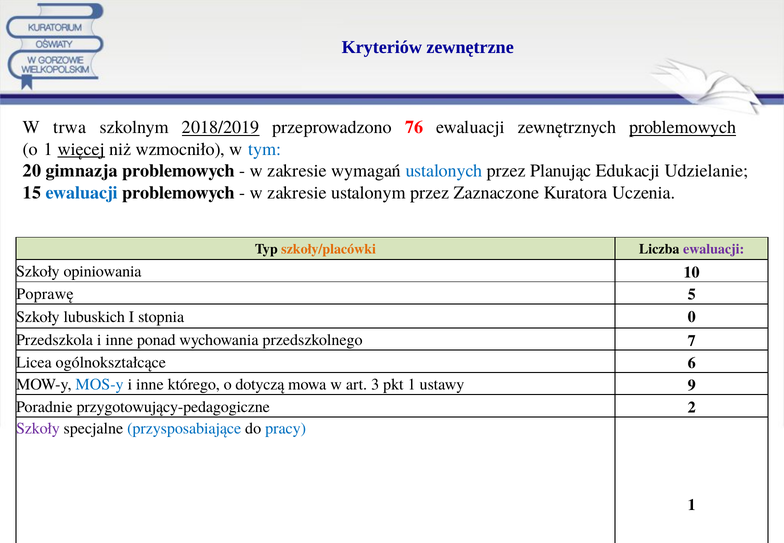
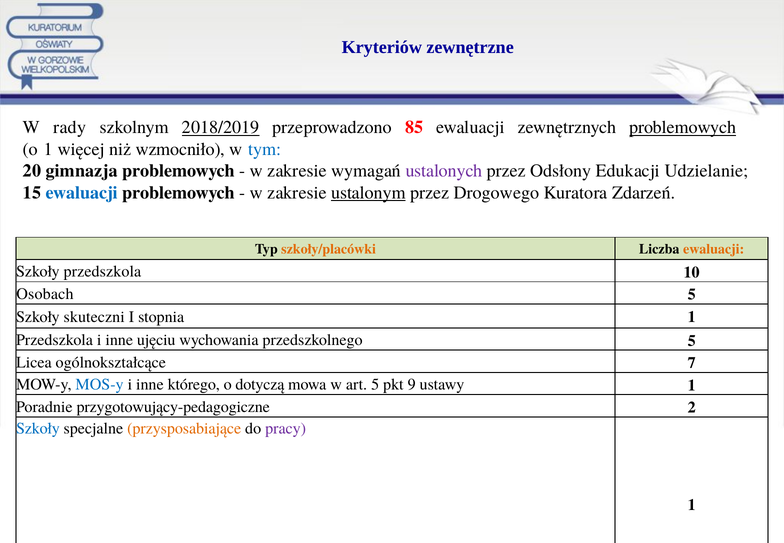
trwa: trwa -> rady (70, 127)
76: 76 -> 85 (414, 127)
więcej underline: present -> none (81, 149)
ustalonych colour: blue -> purple (444, 171)
Planując: Planując -> Odsłony (561, 171)
ustalonym underline: none -> present (368, 193)
Zaznaczone: Zaznaczone -> Drogowego (496, 193)
Uczenia: Uczenia -> Zdarzeń (644, 193)
ewaluacji colour: purple -> orange (714, 249)
Szkoły opiniowania: opiniowania -> przedszkola (102, 272)
Poprawę: Poprawę -> Osobach (45, 294)
lubuskich: lubuskich -> skuteczni (94, 317)
stopnia 0: 0 -> 1 (692, 317)
ponad: ponad -> ujęciu (156, 340)
przedszkolnego 7: 7 -> 5 (692, 341)
6: 6 -> 7 (692, 363)
art 3: 3 -> 5 (375, 384)
pkt 1: 1 -> 9 (412, 384)
9: 9 -> 1 (692, 385)
Szkoły colour: purple -> blue (38, 428)
przysposabiające colour: blue -> orange (184, 428)
pracy colour: blue -> purple (286, 428)
